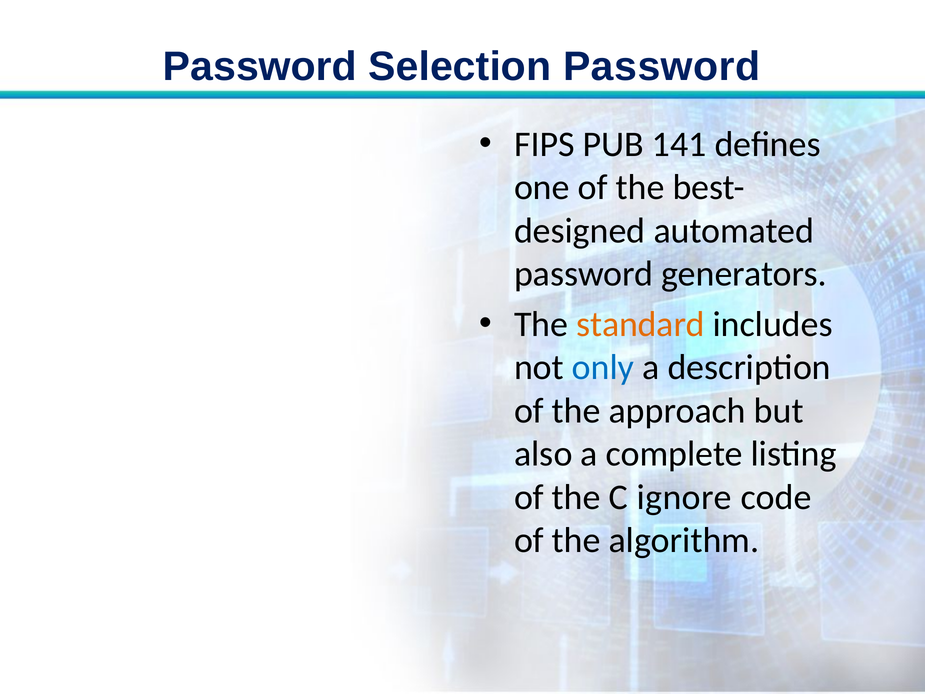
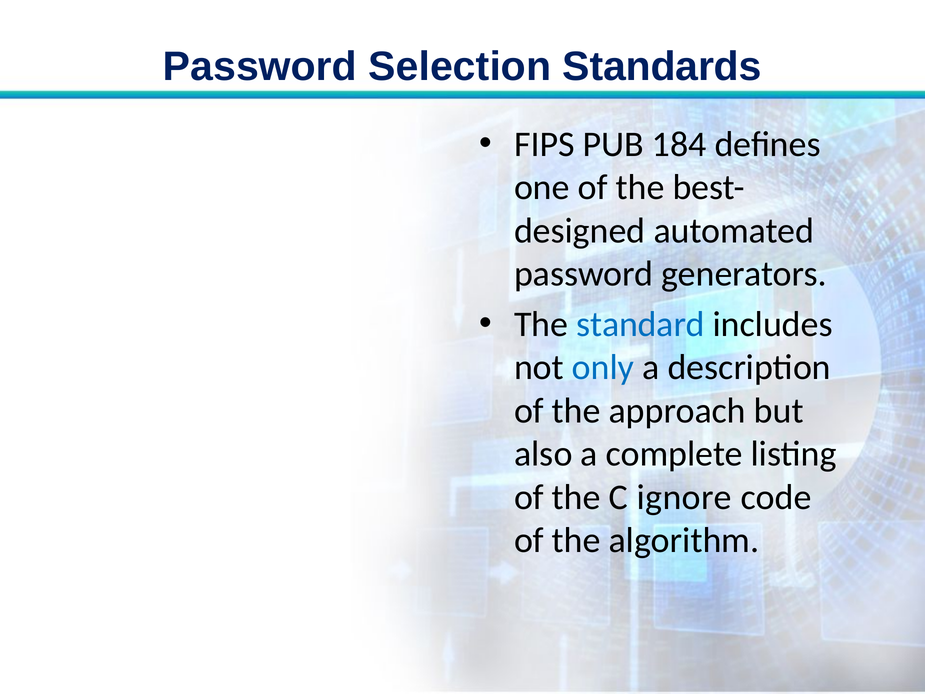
Selection Password: Password -> Standards (662, 67)
141: 141 -> 184 (679, 144)
standard colour: orange -> blue (641, 324)
